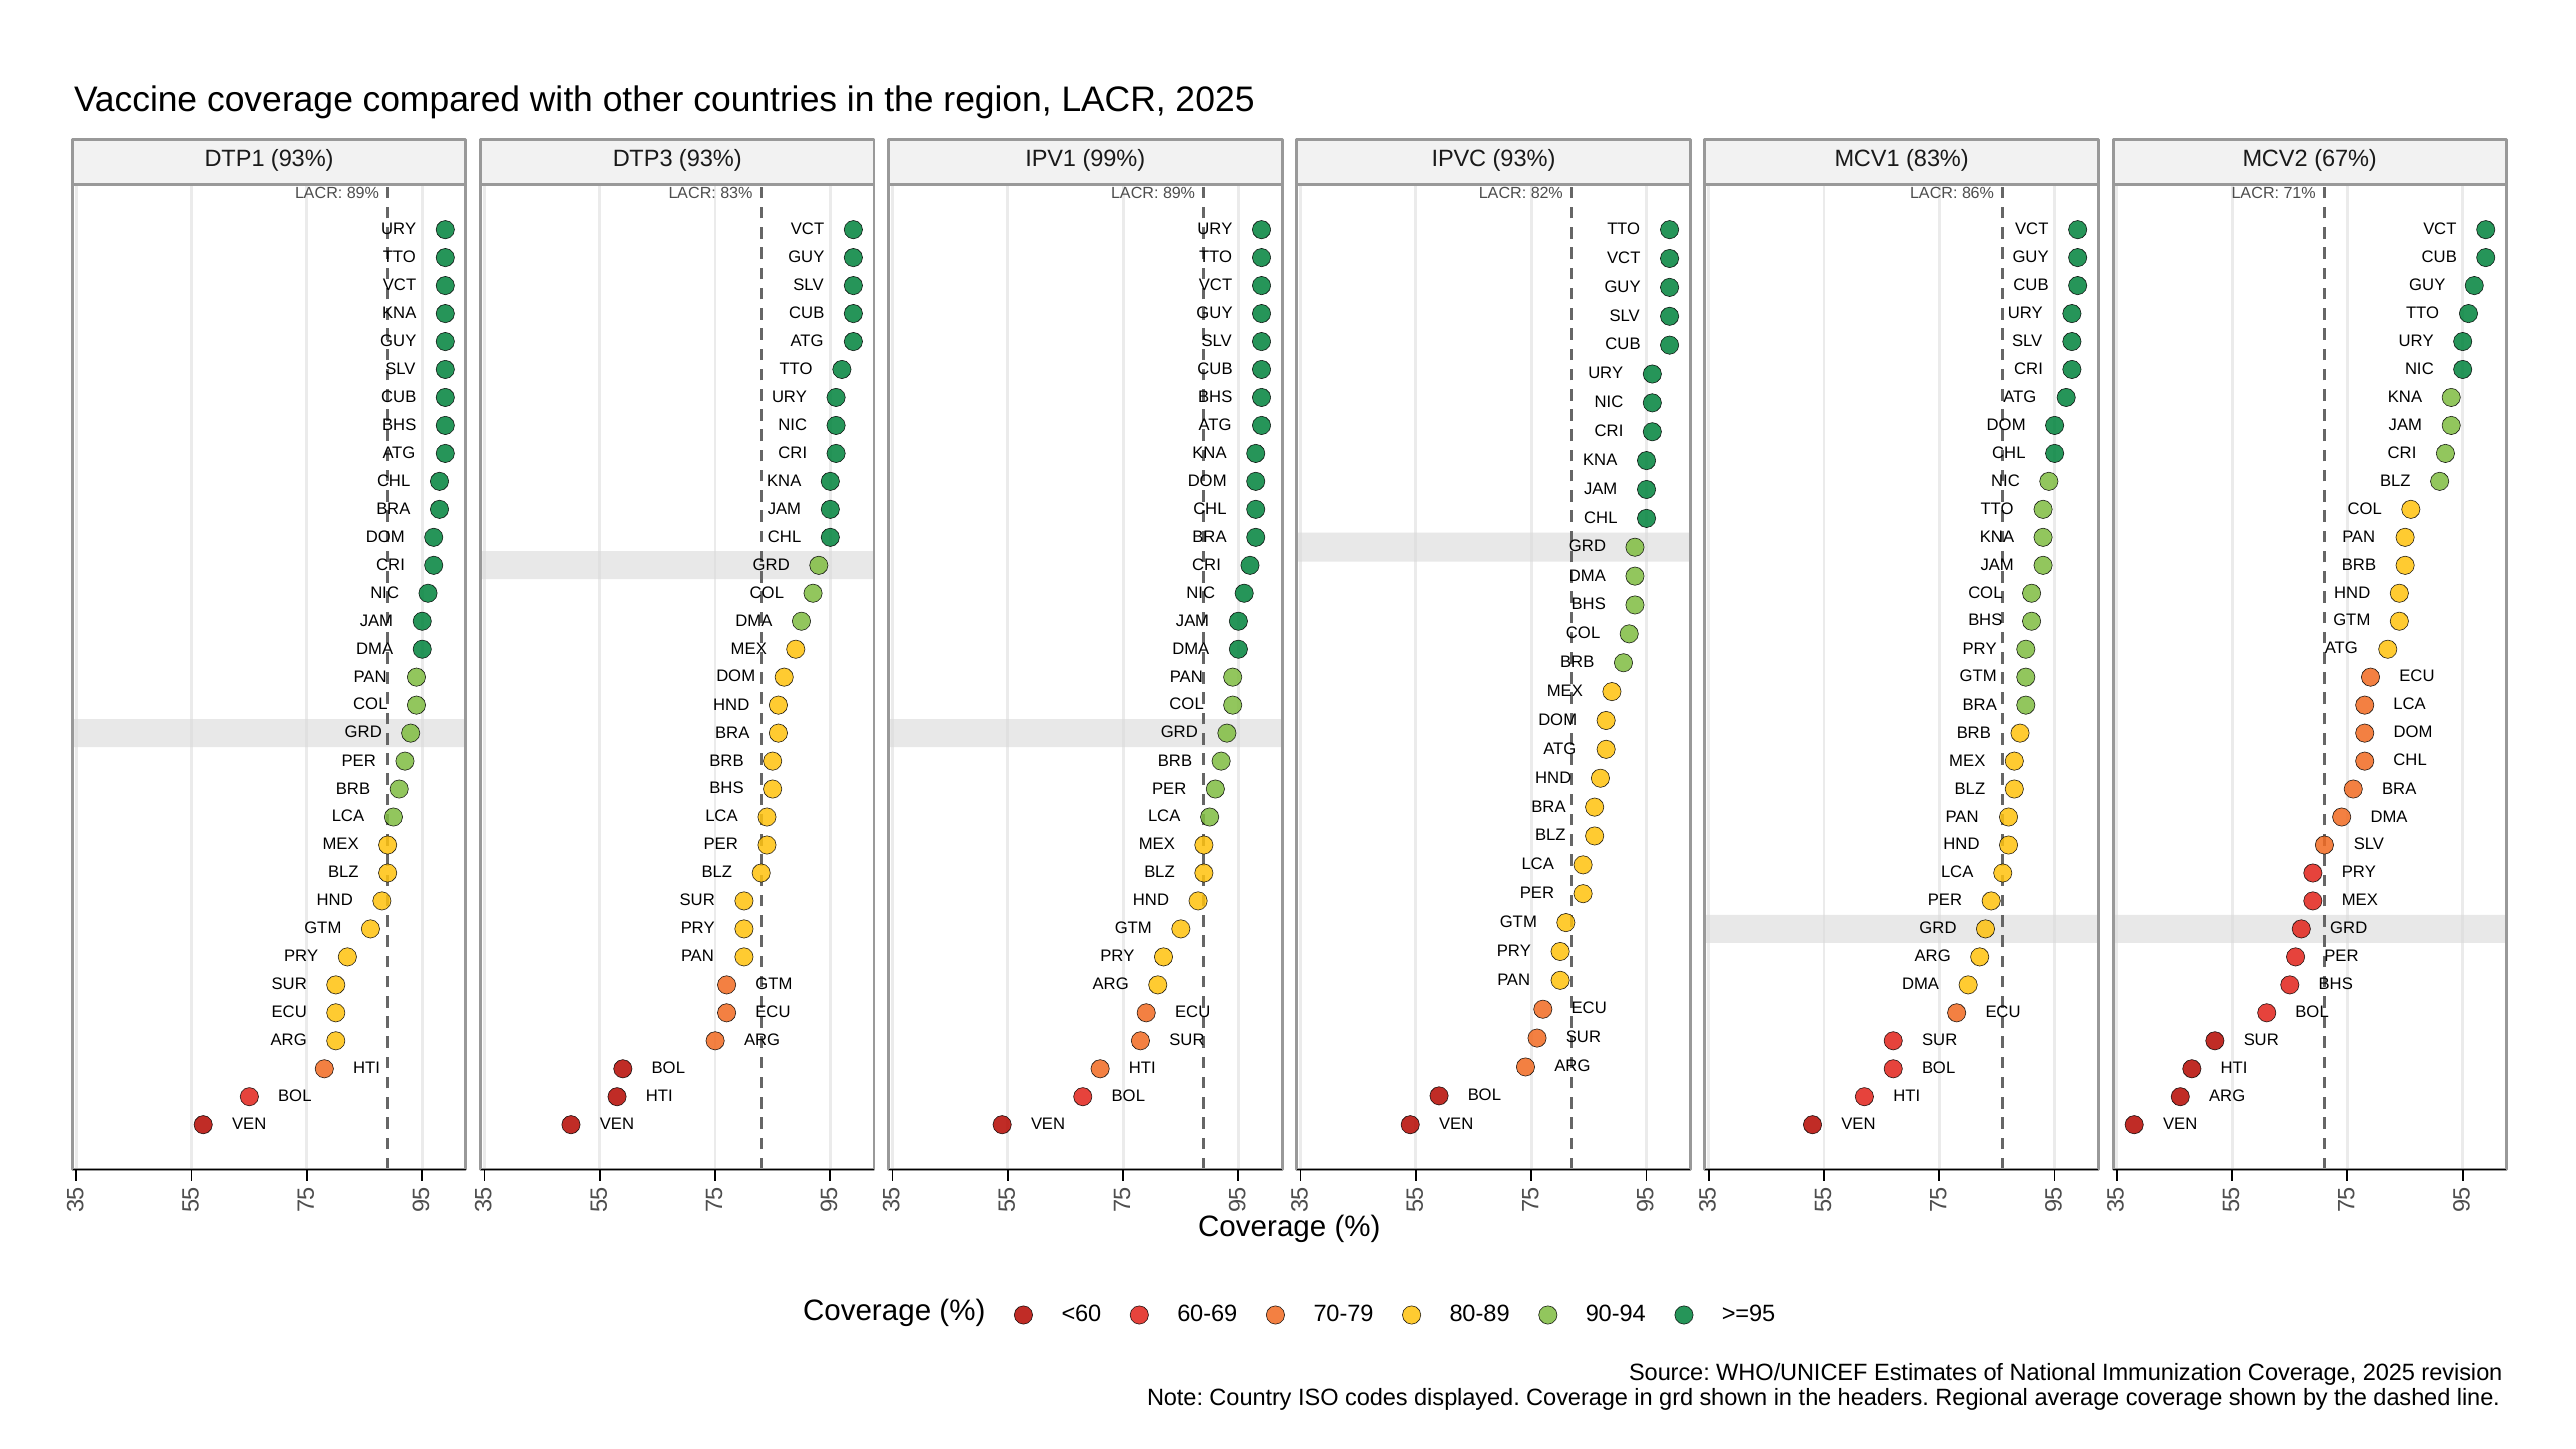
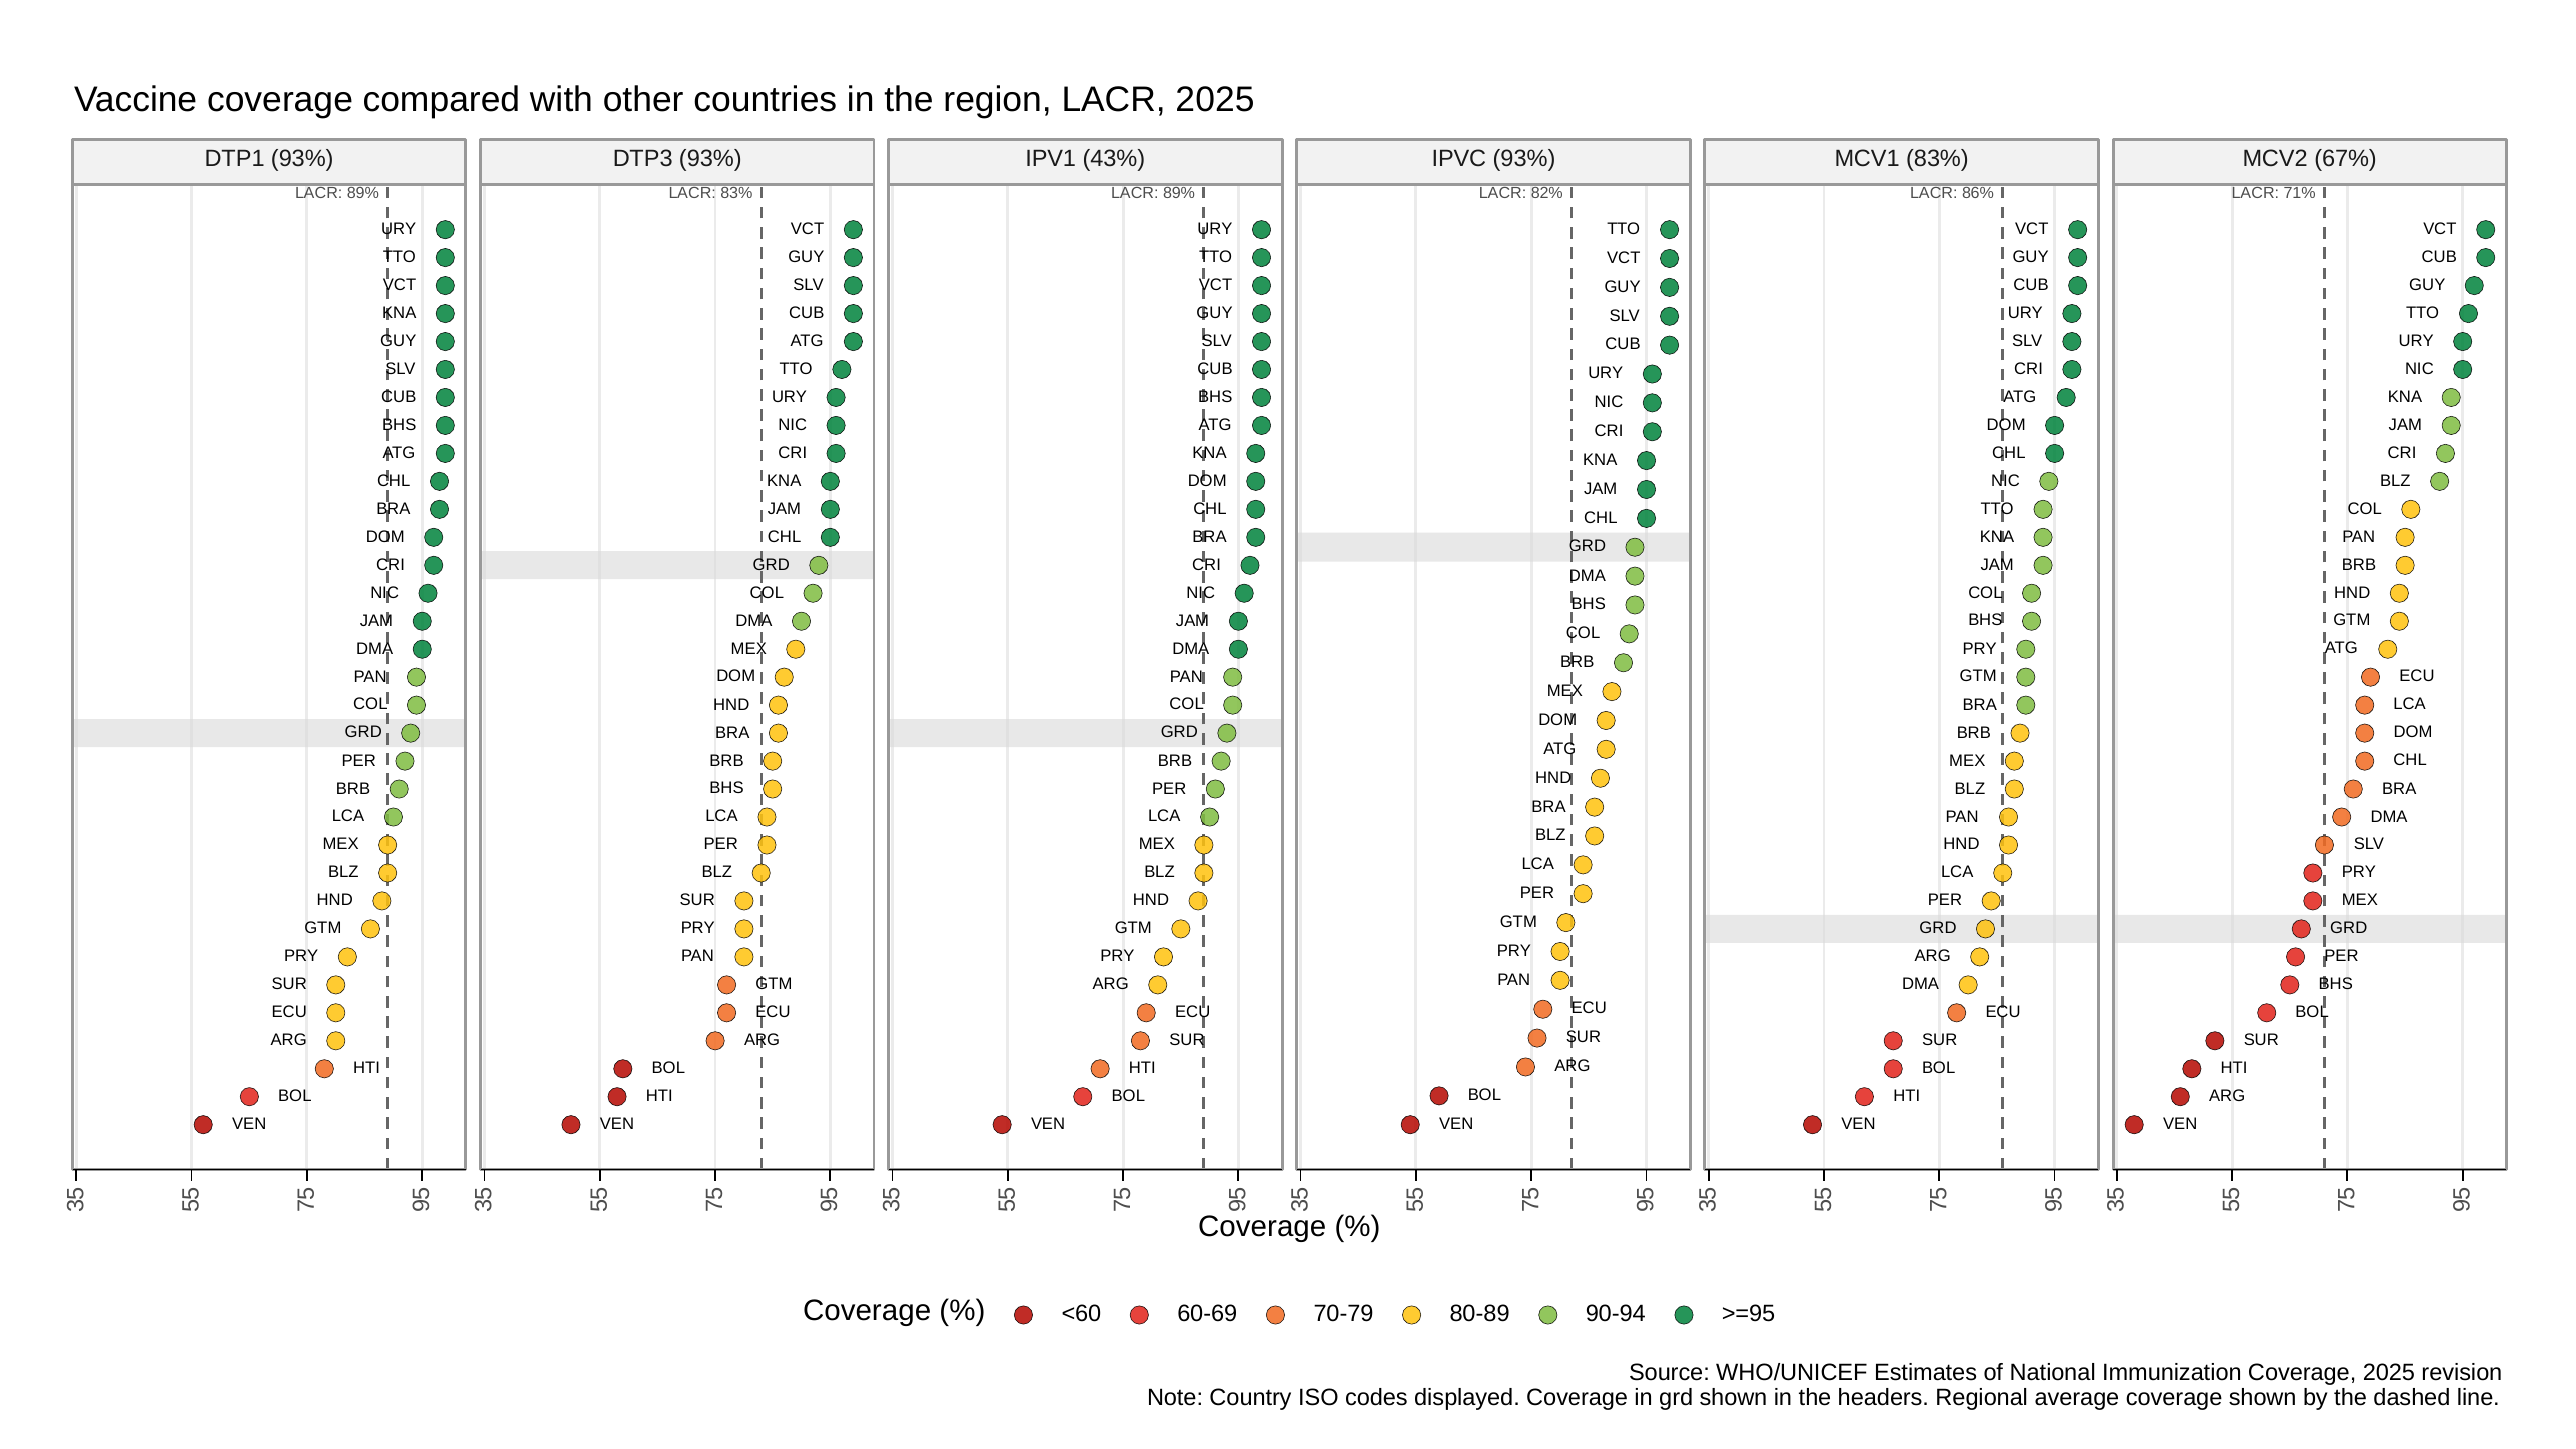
99%: 99% -> 43% (1114, 159)
